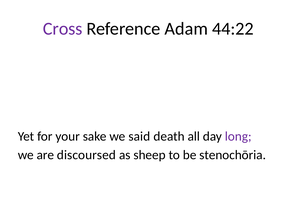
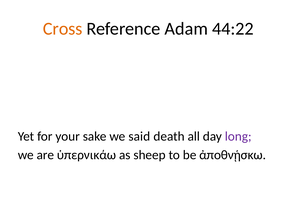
Cross colour: purple -> orange (63, 29)
discoursed: discoursed -> ὑπερνικάω (87, 155)
stenochōria: stenochōria -> ἀποθνῄσκω (233, 155)
